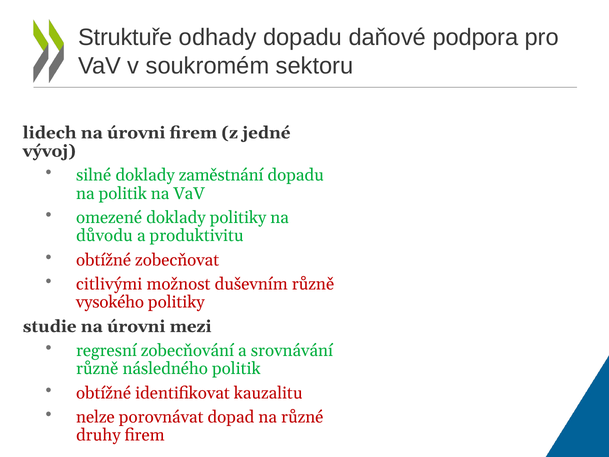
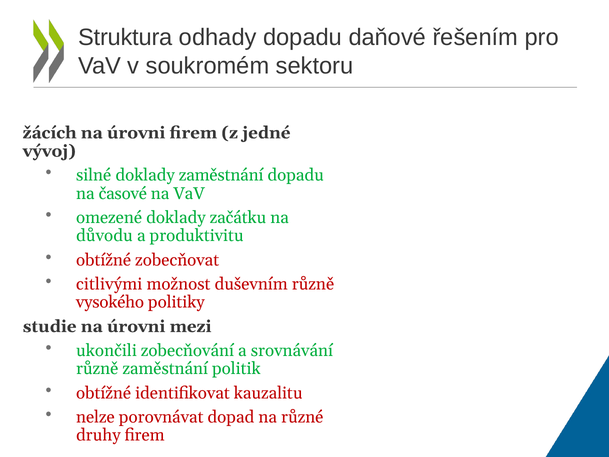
Struktuře: Struktuře -> Struktura (125, 37)
podpora: podpora -> řešením (475, 37)
lidech: lidech -> žácích (50, 133)
na politik: politik -> časové (123, 193)
doklady politiky: politiky -> začátku (238, 217)
regresní: regresní -> ukončili (106, 350)
různě následného: následného -> zaměstnání (165, 369)
